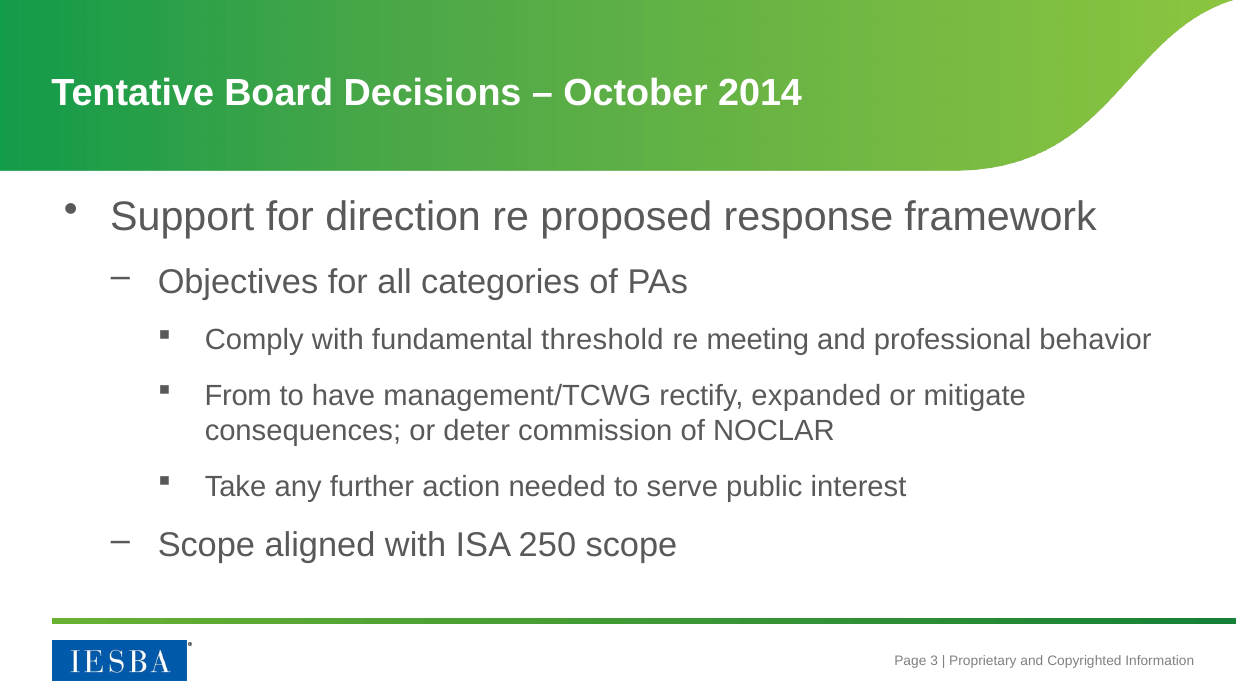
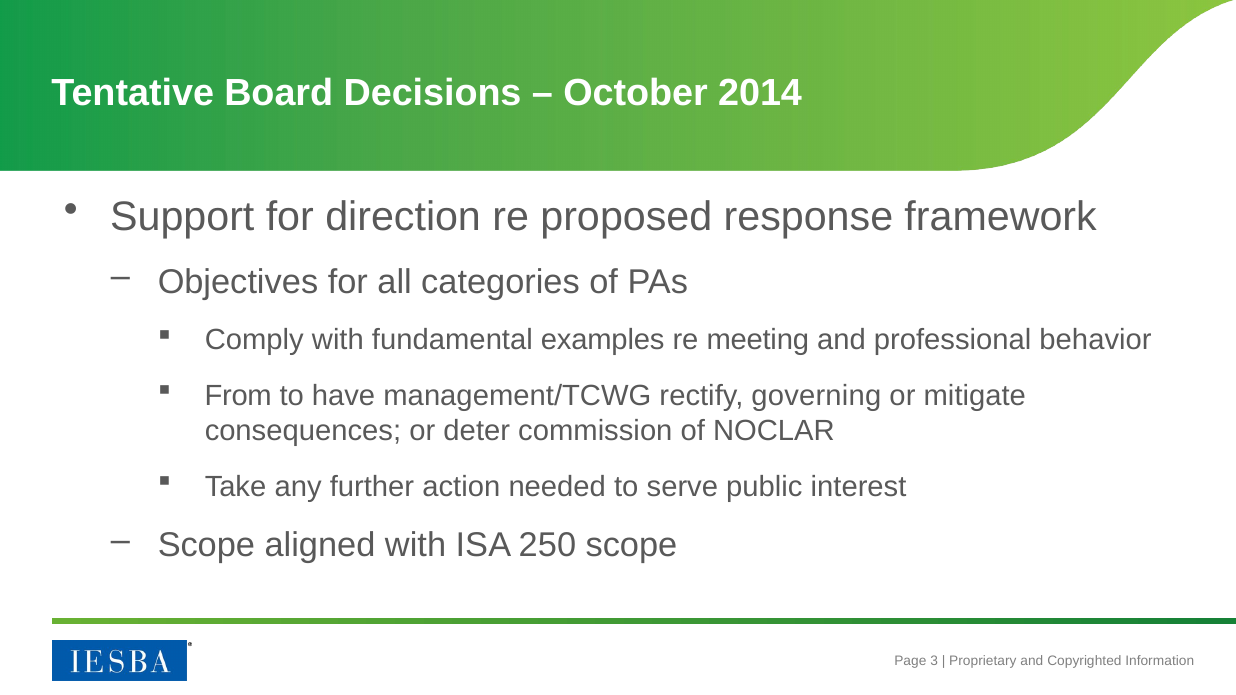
threshold: threshold -> examples (603, 340)
expanded: expanded -> governing (816, 396)
